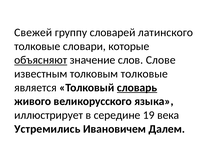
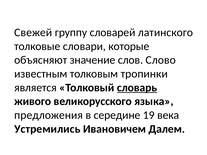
объясняют underline: present -> none (41, 60)
Слове: Слове -> Слово (161, 60)
толковым толковые: толковые -> тропинки (144, 74)
иллюстрирует: иллюстрирует -> предложения (49, 115)
